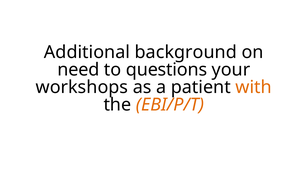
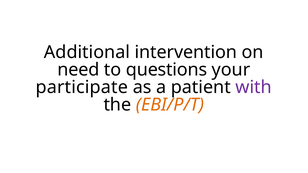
background: background -> intervention (186, 52)
workshops: workshops -> participate (82, 87)
with colour: orange -> purple (254, 87)
